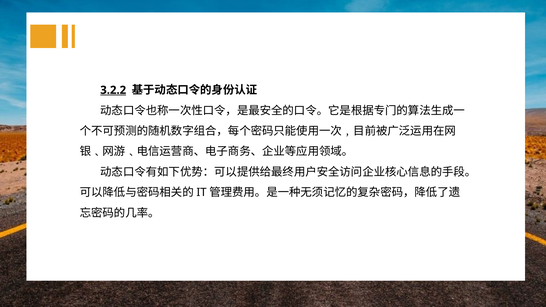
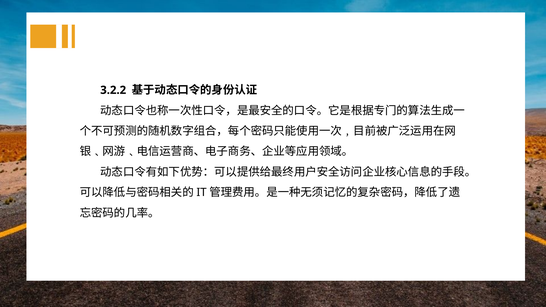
3.2.2 underline: present -> none (113, 90)
